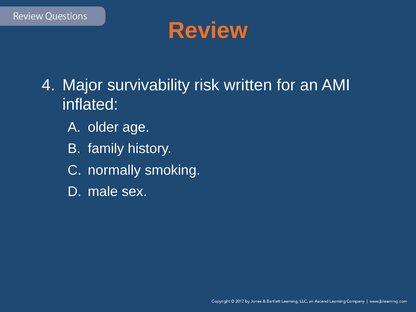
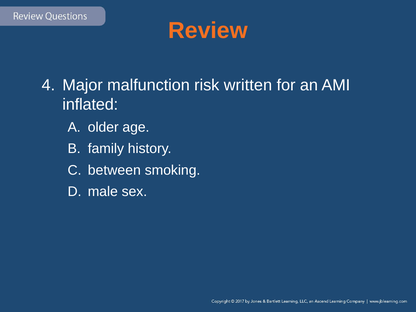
survivability: survivability -> malfunction (149, 85)
normally: normally -> between (114, 170)
